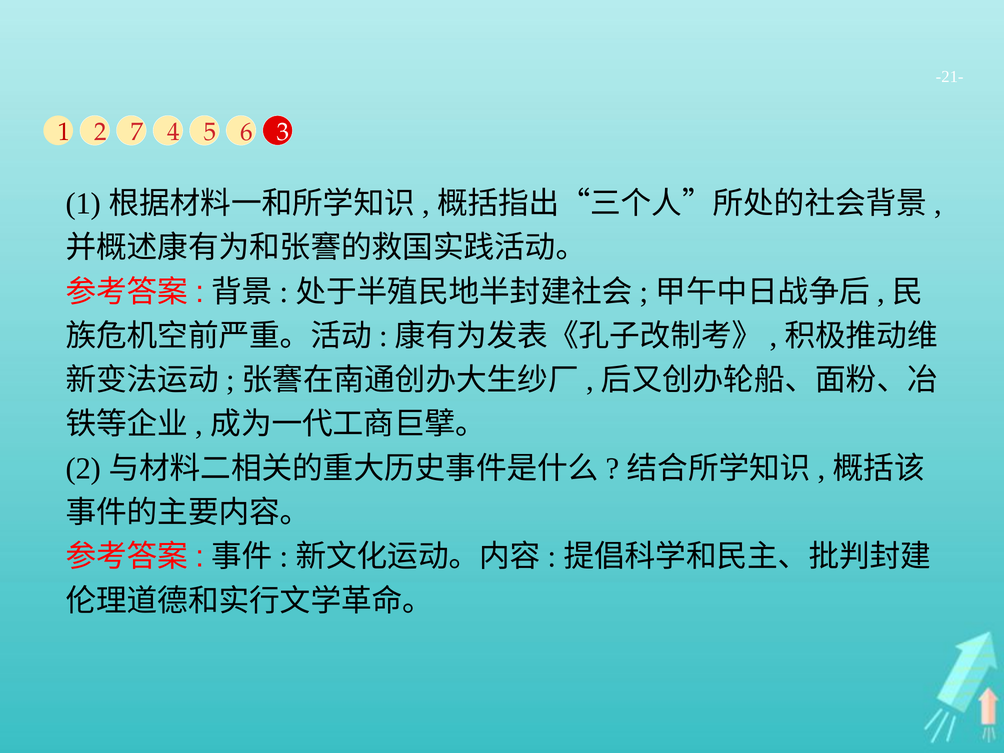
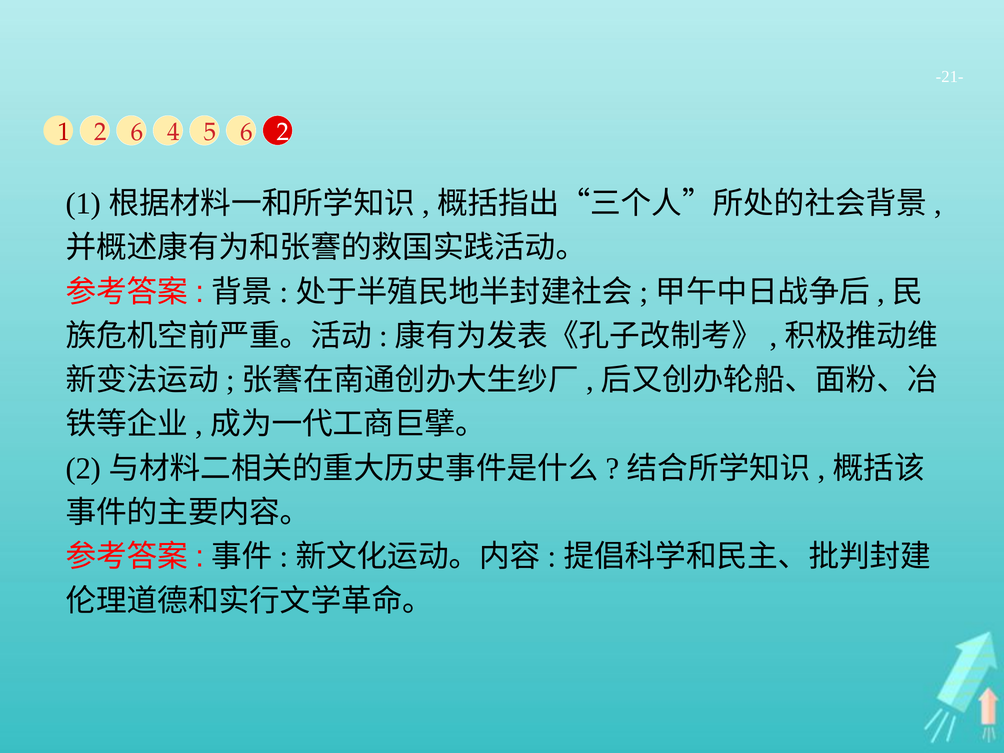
2 7: 7 -> 6 (137, 132)
6 3: 3 -> 2 (283, 132)
